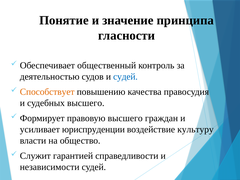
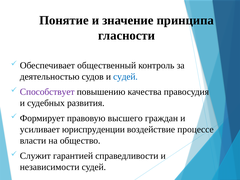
Способствует colour: orange -> purple (47, 92)
судебных высшего: высшего -> развития (86, 103)
культуру: культуру -> процессе (195, 129)
